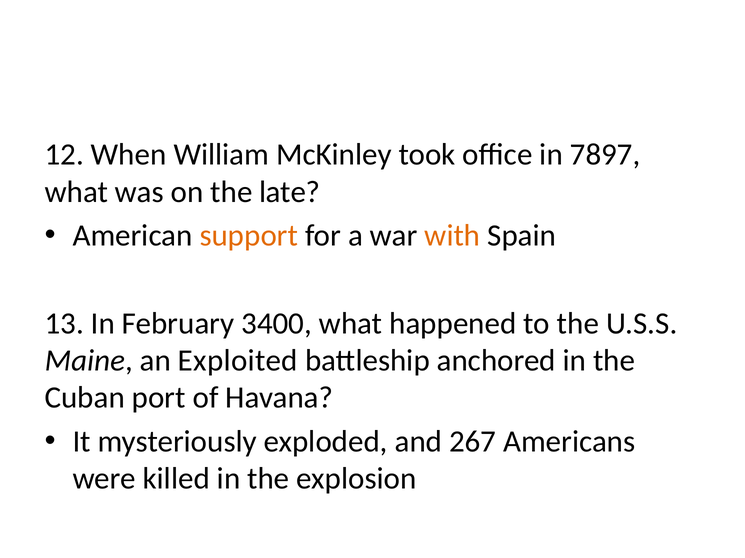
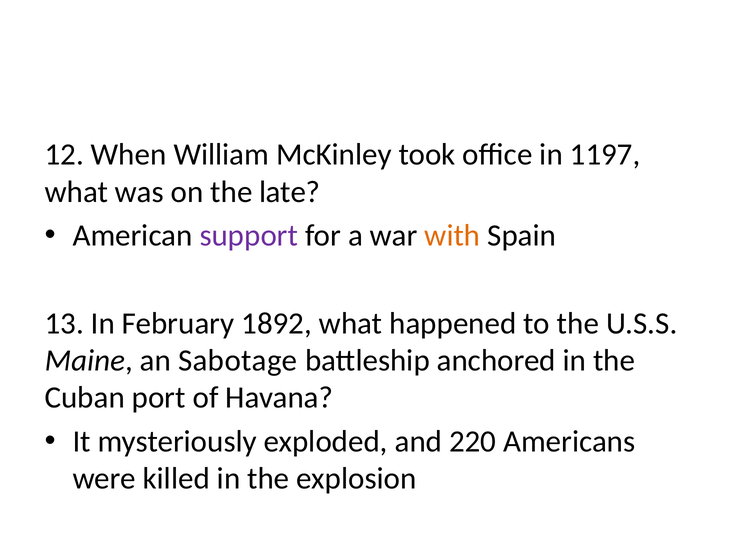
7897: 7897 -> 1197 (605, 155)
support colour: orange -> purple (249, 236)
3400: 3400 -> 1892 (277, 324)
Exploited: Exploited -> Sabotage (238, 361)
267: 267 -> 220 (473, 442)
